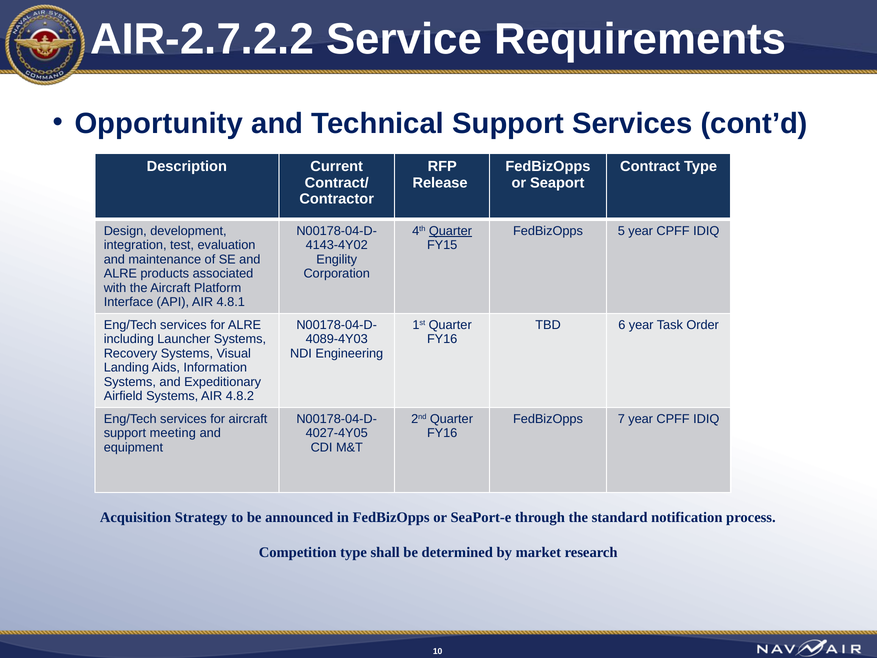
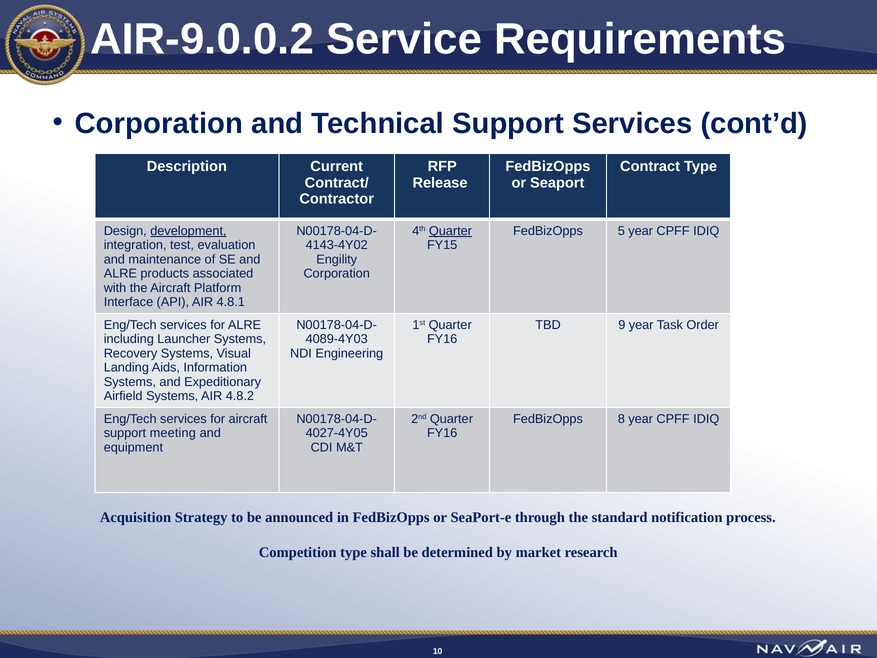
AIR-2.7.2.2: AIR-2.7.2.2 -> AIR-9.0.0.2 (202, 39)
Opportunity: Opportunity -> Corporation (159, 123)
development underline: none -> present (188, 231)
6: 6 -> 9 (622, 325)
7: 7 -> 8 (621, 419)
